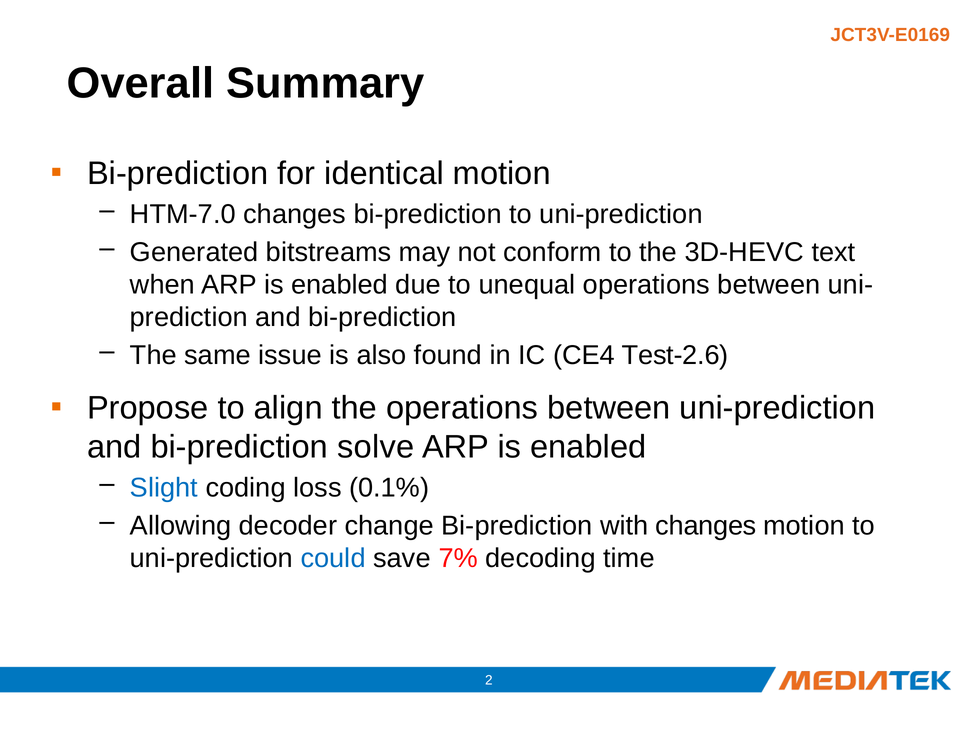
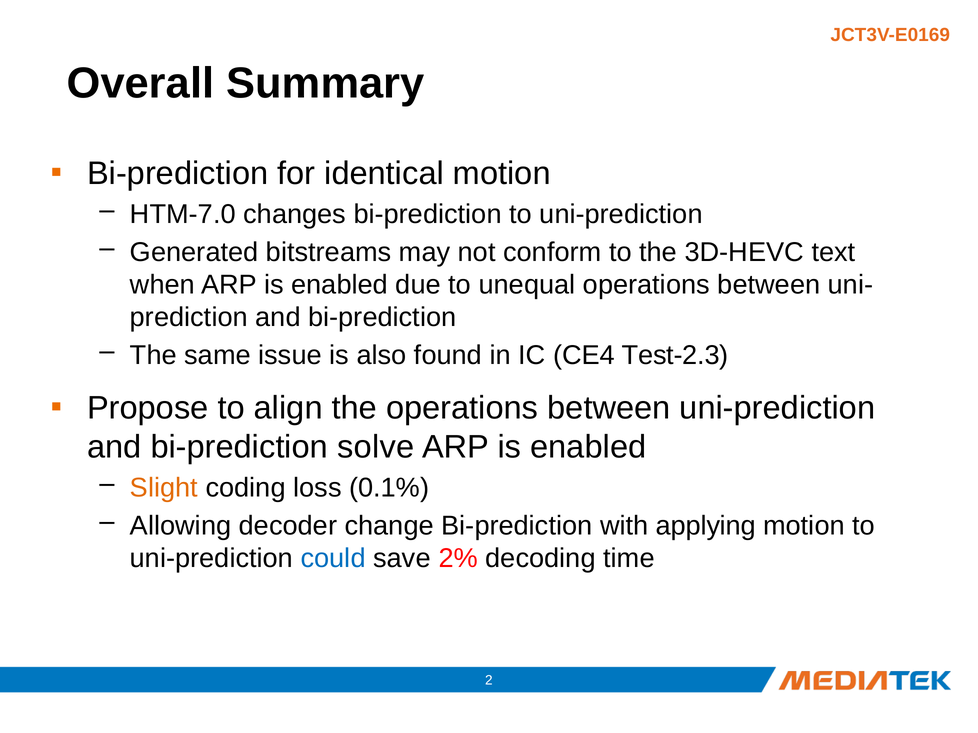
Test-2.6: Test-2.6 -> Test-2.3 (675, 356)
Slight colour: blue -> orange (164, 488)
with changes: changes -> applying (706, 526)
7%: 7% -> 2% (458, 559)
